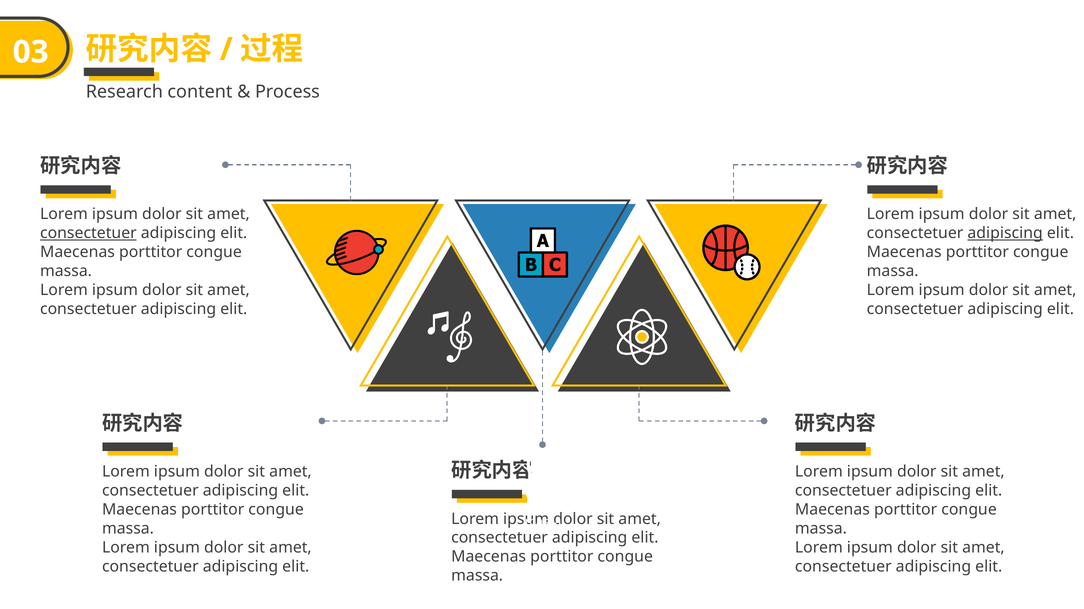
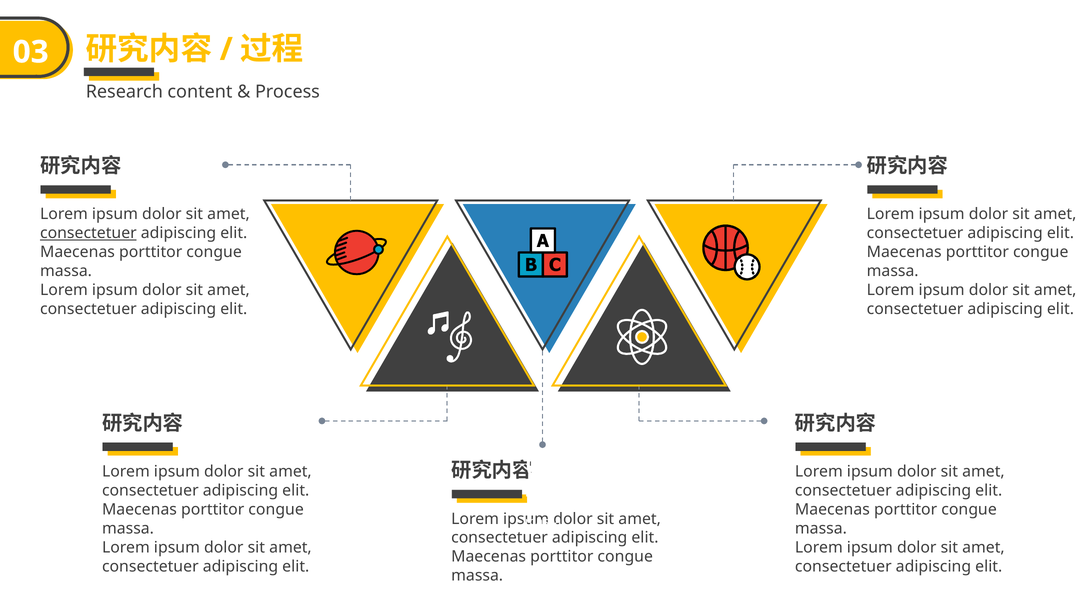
adipiscing underline: present -> none (1005, 233)
